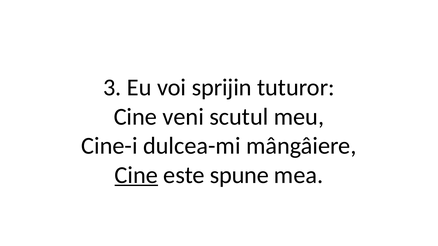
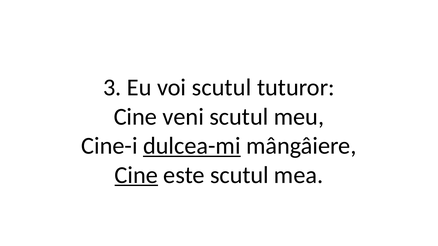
voi sprijin: sprijin -> scutul (222, 88)
dulcea-mi underline: none -> present (192, 146)
este spune: spune -> scutul (239, 175)
